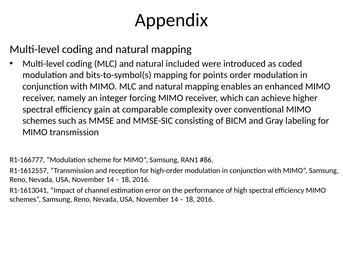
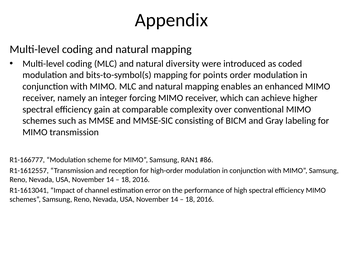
included: included -> diversity (183, 64)
